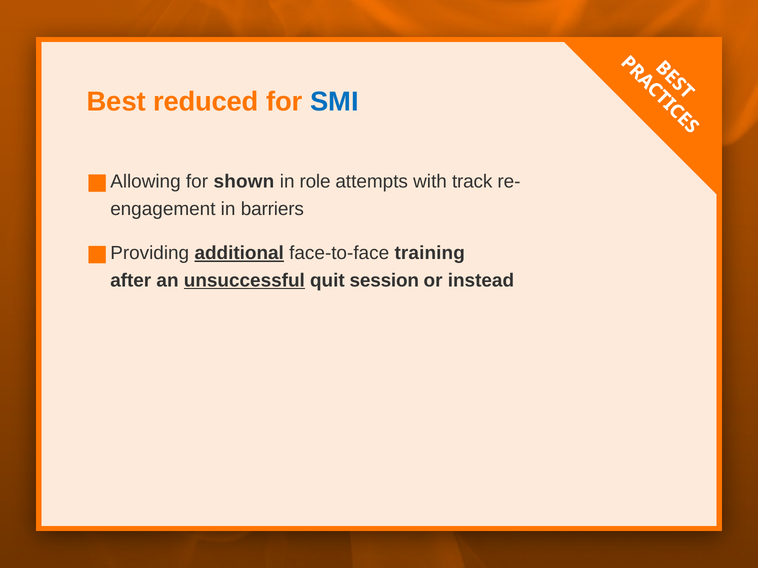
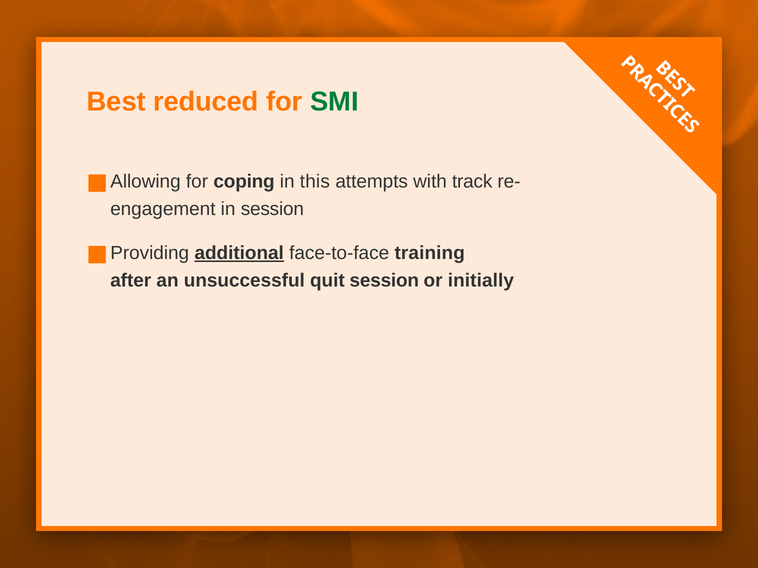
SMI colour: blue -> green (334, 102)
shown: shown -> coping (244, 182)
role: role -> this (315, 182)
in barriers: barriers -> session (272, 209)
unsuccessful underline: present -> none (244, 281)
instead: instead -> initially (481, 281)
